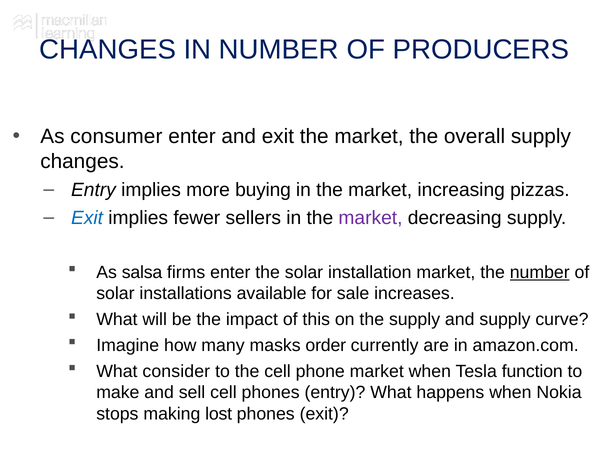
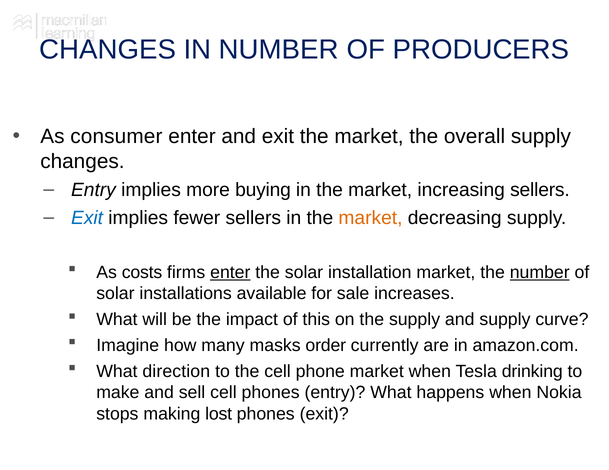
increasing pizzas: pizzas -> sellers (540, 190)
market colour: purple -> orange (370, 218)
salsa: salsa -> costs (142, 273)
enter underline: none -> present (230, 273)
consider: consider -> direction (176, 372)
function: function -> drinking (532, 372)
